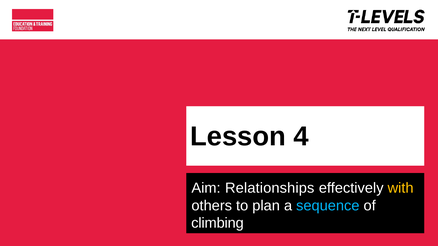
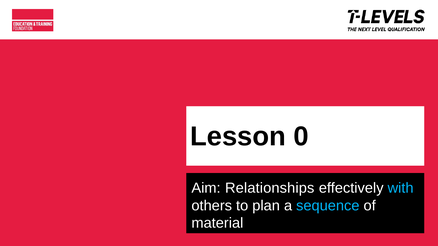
4: 4 -> 0 (301, 137)
with colour: yellow -> light blue (401, 188)
climbing: climbing -> material (217, 224)
